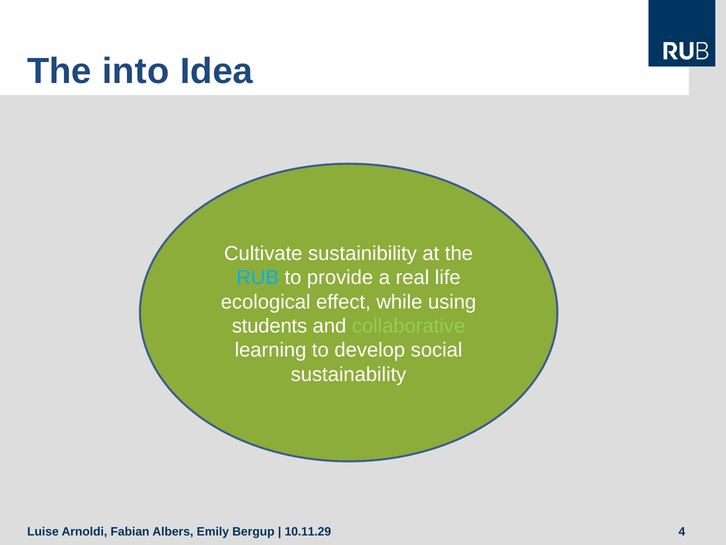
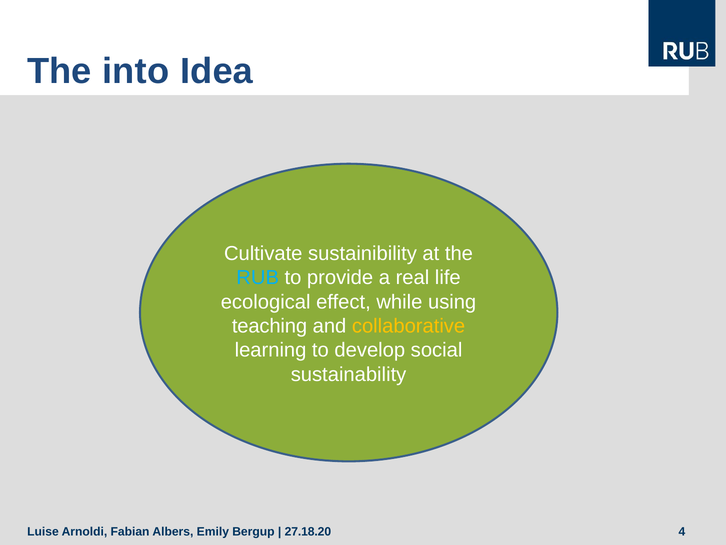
students: students -> teaching (270, 326)
collaborative colour: light green -> yellow (409, 326)
10.11.29: 10.11.29 -> 27.18.20 (308, 531)
